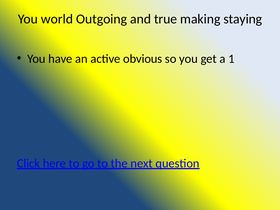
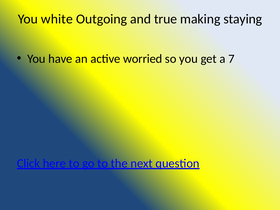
world: world -> white (57, 19)
obvious: obvious -> worried (143, 59)
1: 1 -> 7 (231, 59)
